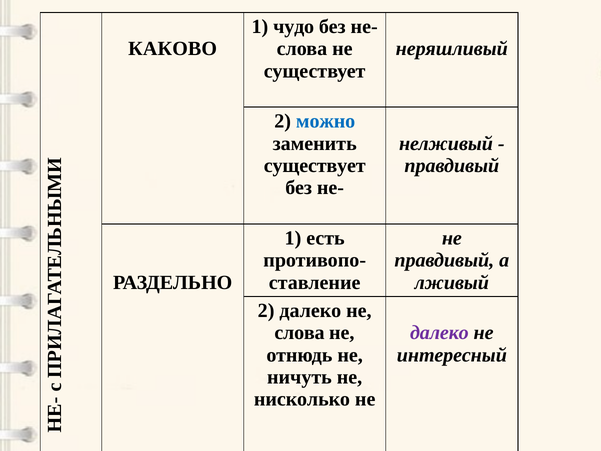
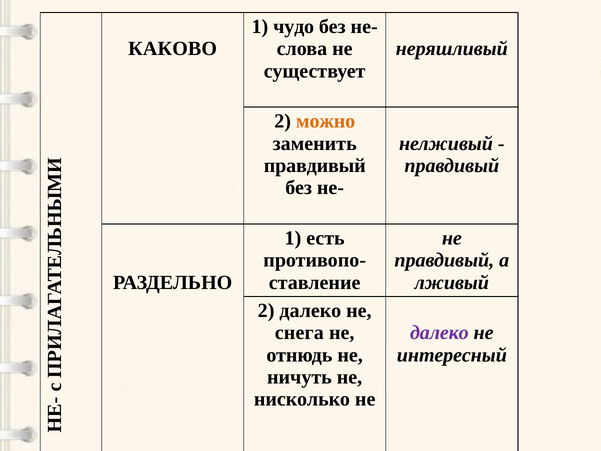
можно colour: blue -> orange (326, 121)
существует: существует -> правдивый (315, 166)
слова: слова -> снега (299, 333)
